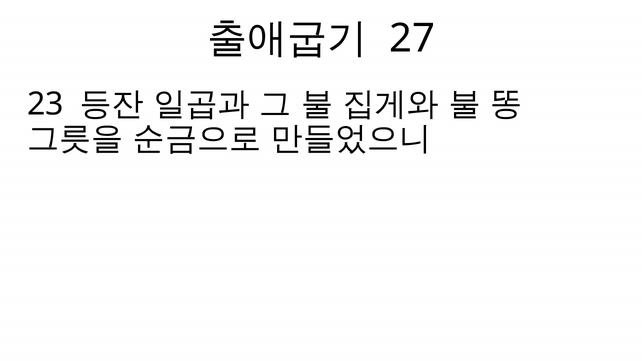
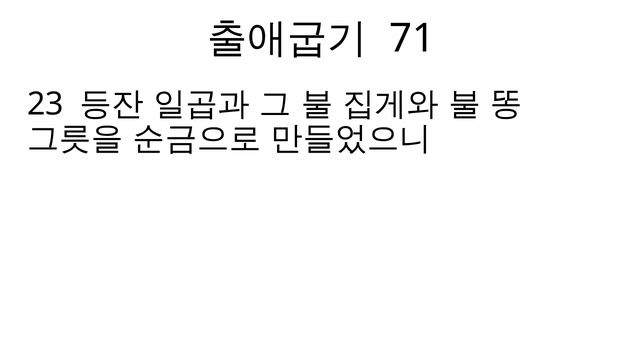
27: 27 -> 71 (412, 39)
